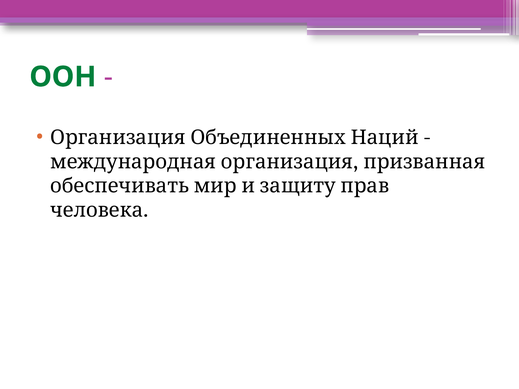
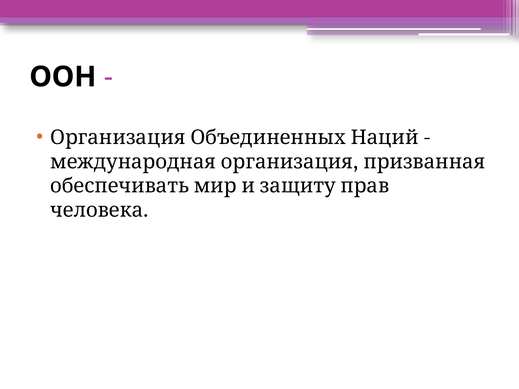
ООН colour: green -> black (63, 77)
